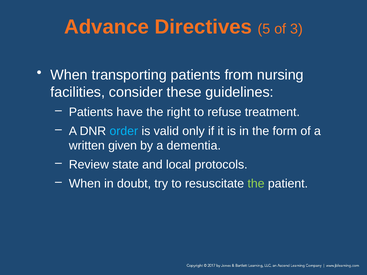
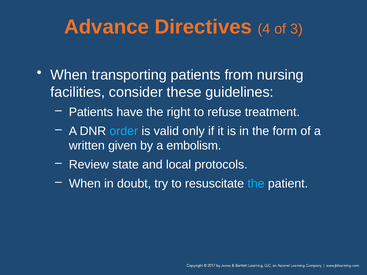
5: 5 -> 4 (264, 29)
dementia: dementia -> embolism (194, 146)
the colour: light green -> light blue (256, 184)
